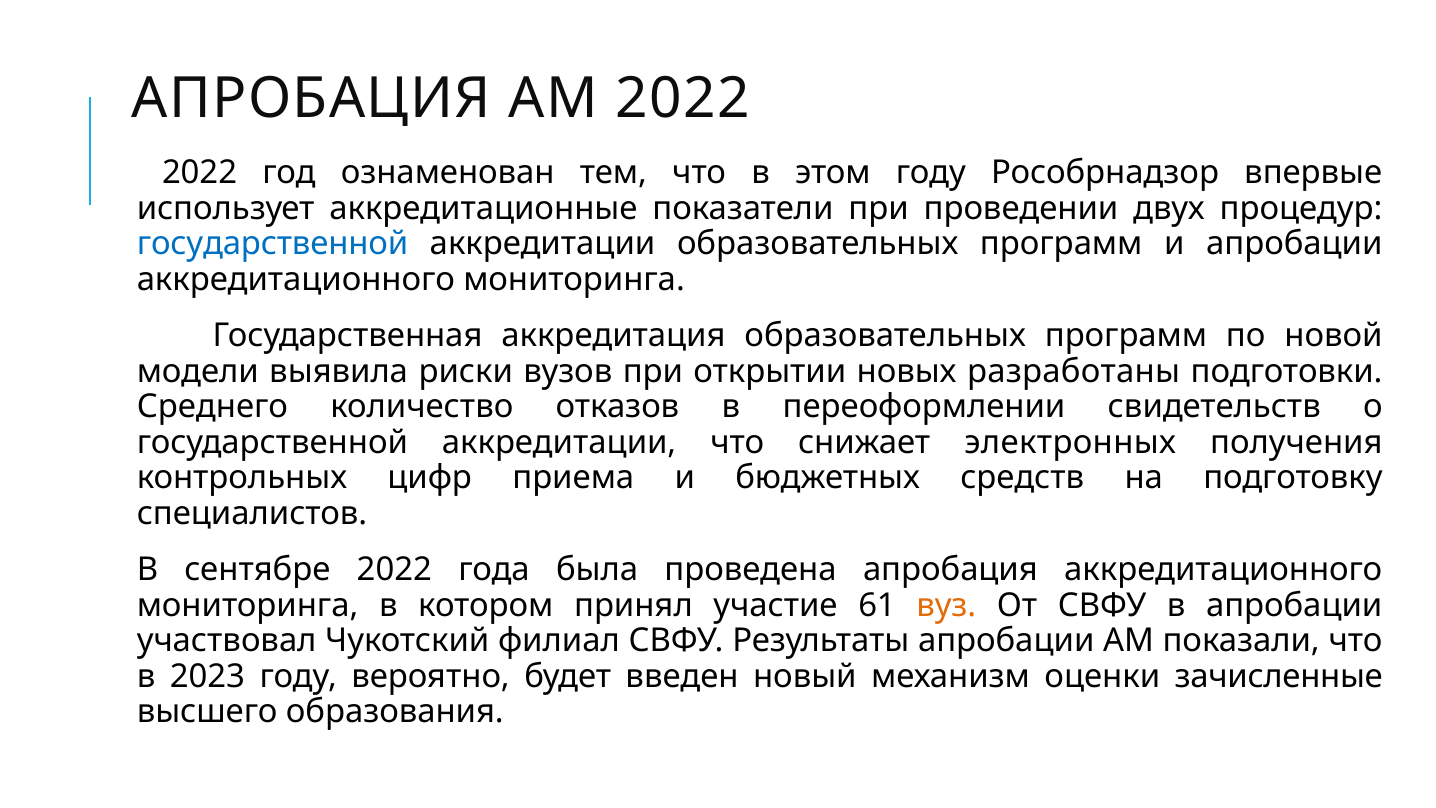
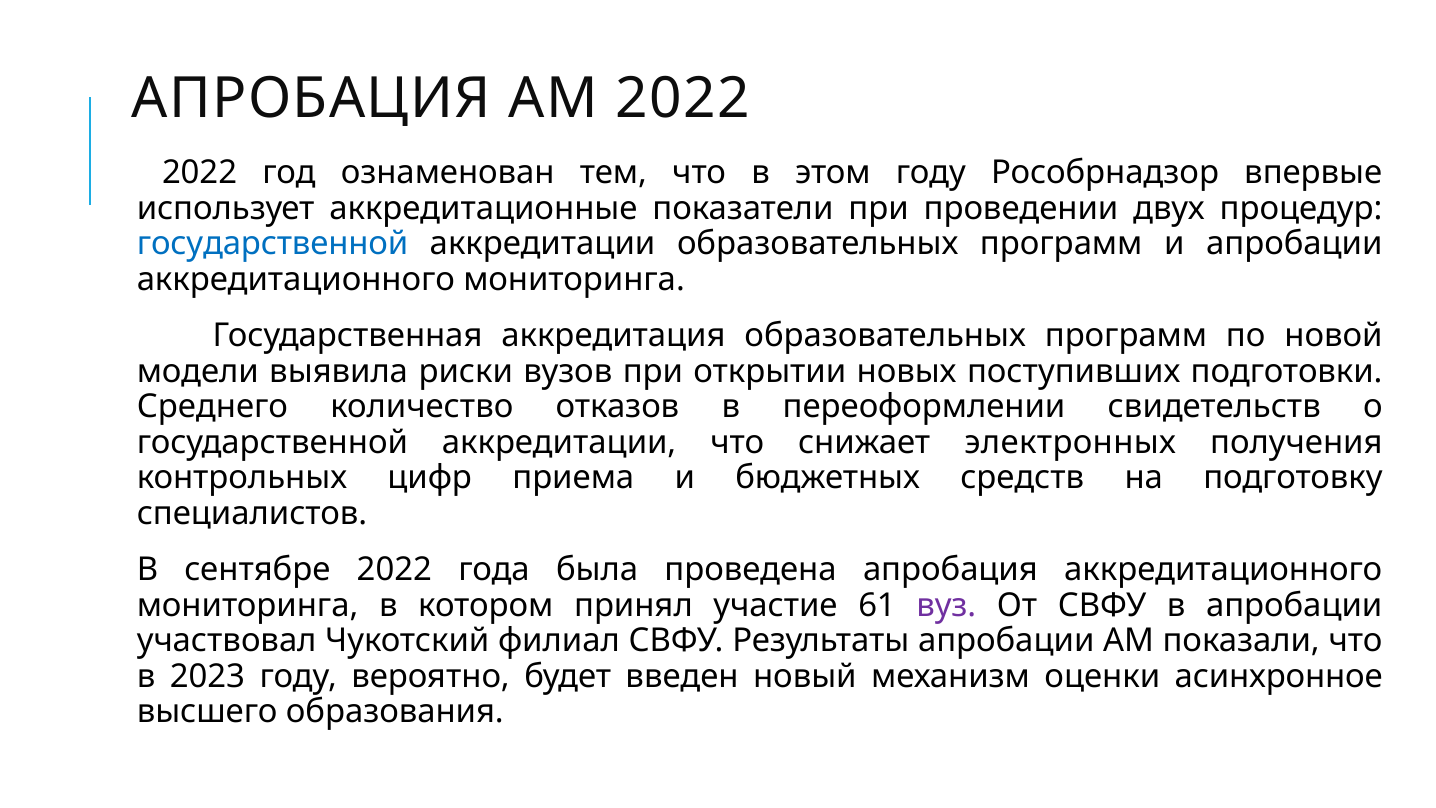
разработаны: разработаны -> поступивших (1074, 371)
вуз colour: orange -> purple (946, 605)
зачисленные: зачисленные -> асинхронное (1279, 676)
